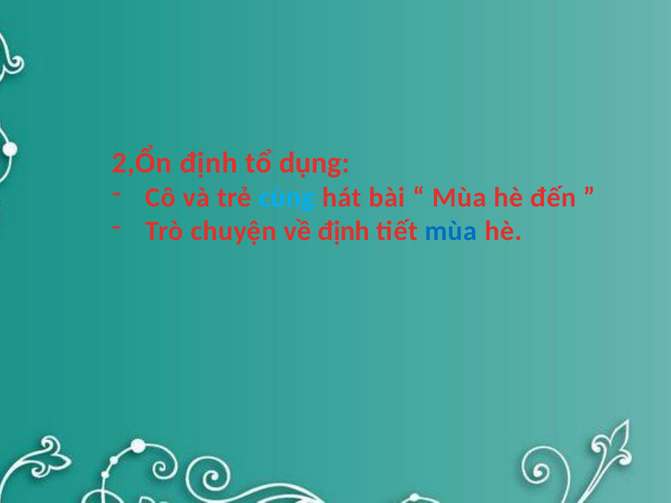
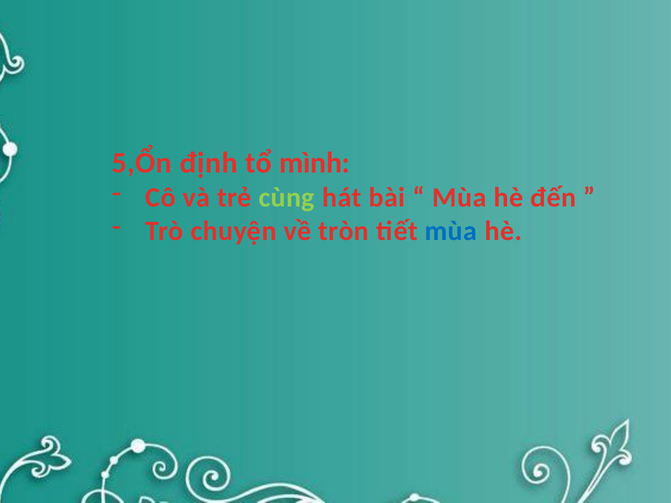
2,Ổn: 2,Ổn -> 5,Ổn (142, 163)
dụng: dụng -> mình (315, 163)
cùng colour: light blue -> light green (287, 198)
về định: định -> tròn (344, 231)
